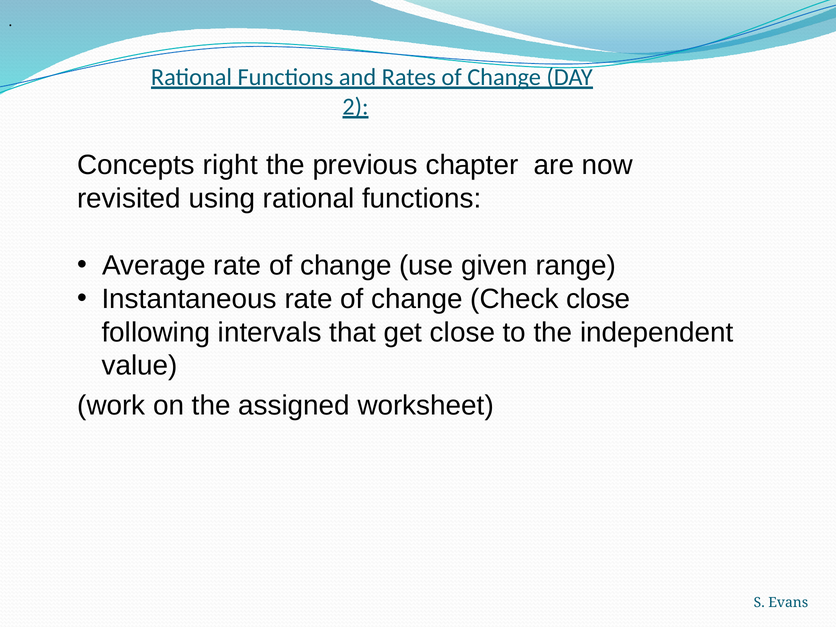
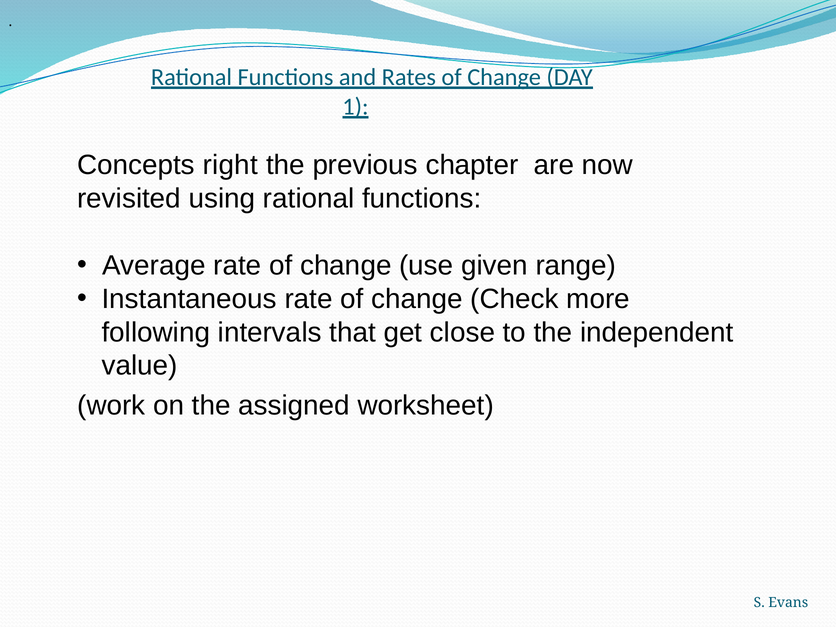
2: 2 -> 1 (355, 107)
Check close: close -> more (598, 299)
